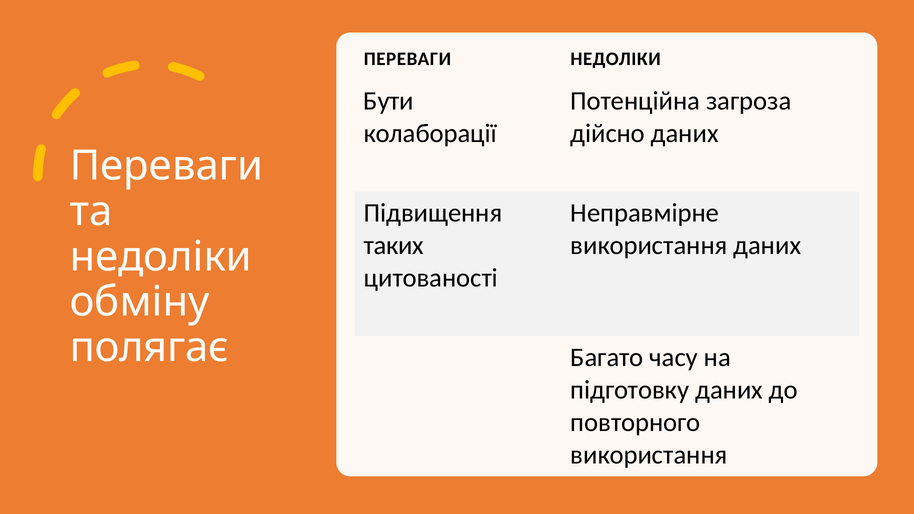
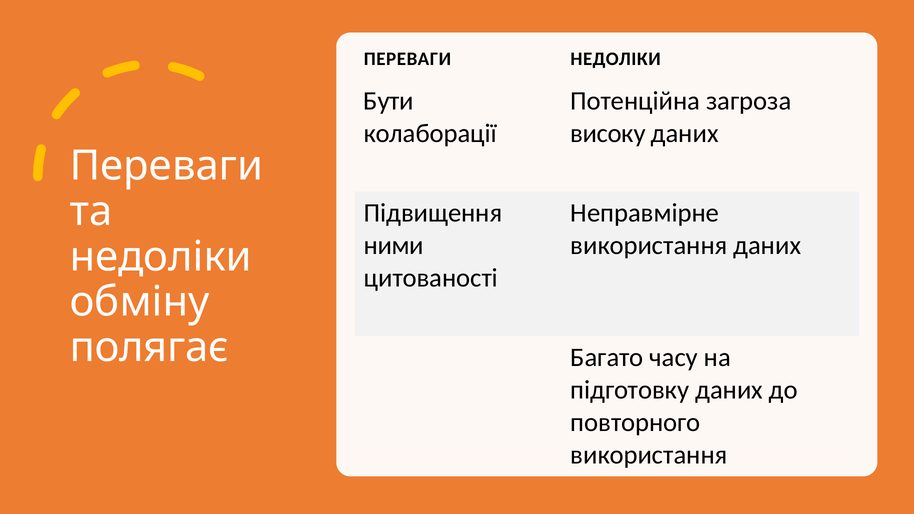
дійсно: дійсно -> високу (608, 134)
таких: таких -> ними (394, 246)
